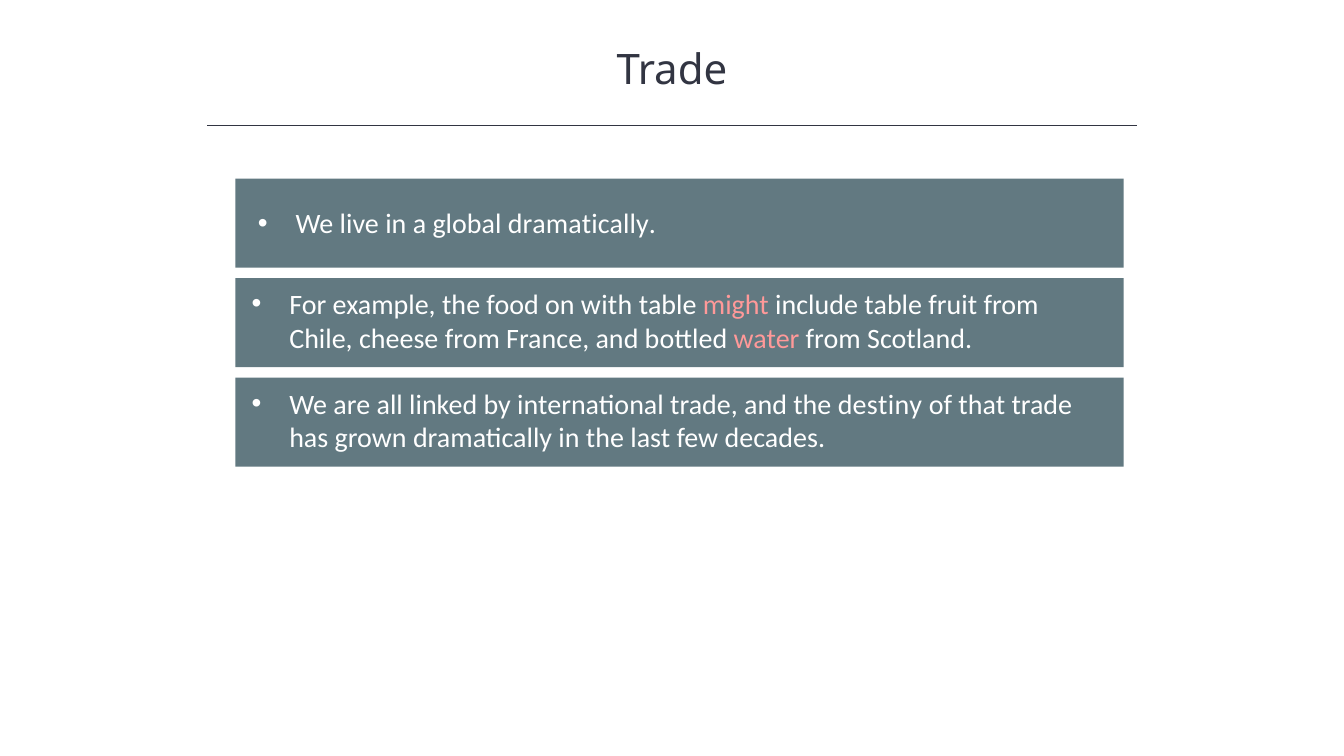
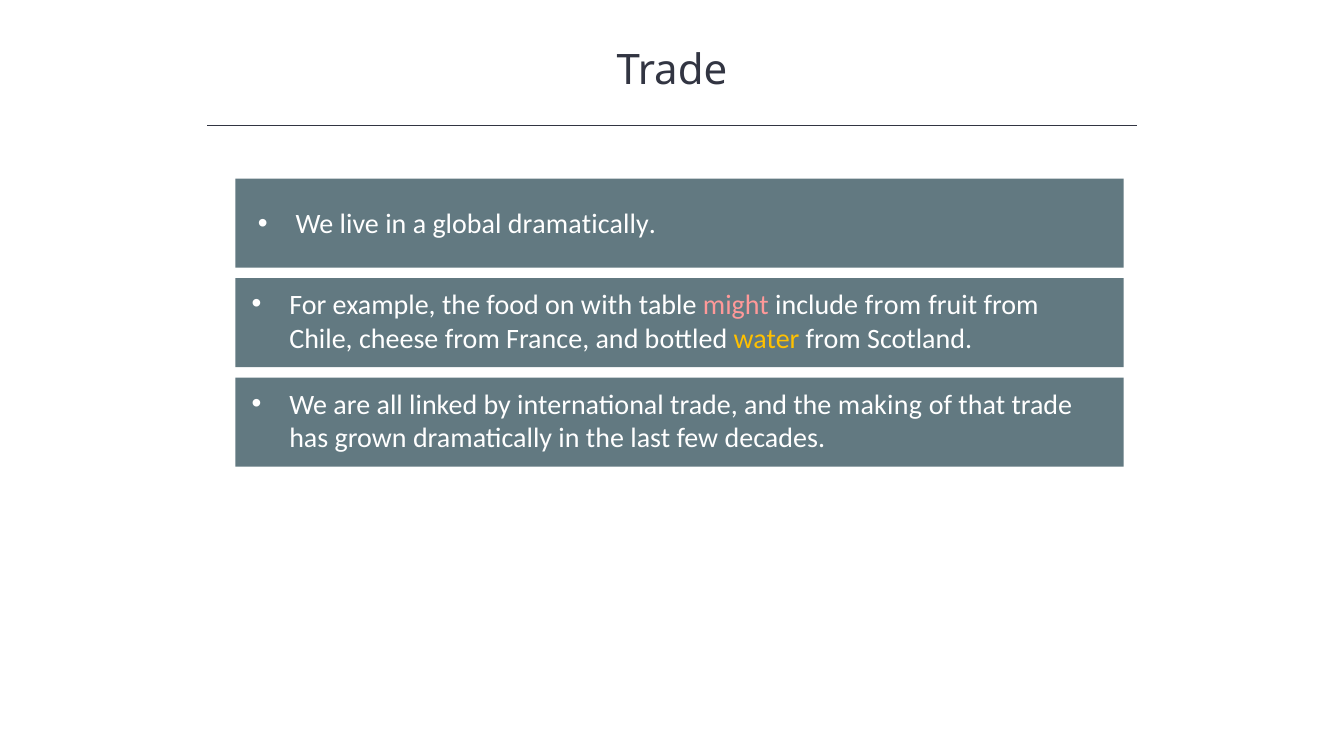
include table: table -> from (893, 305)
water colour: pink -> yellow (766, 339)
destiny: destiny -> making (880, 405)
